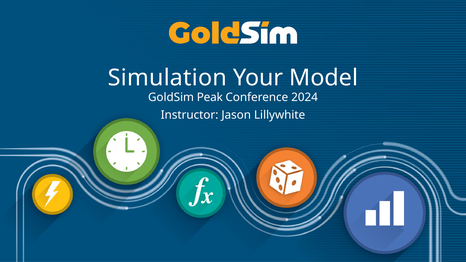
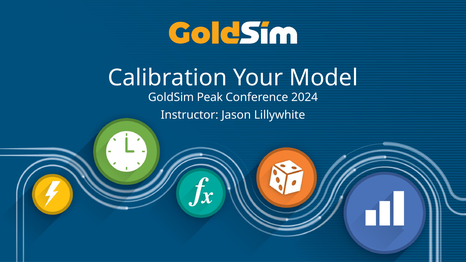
Simulation: Simulation -> Calibration (167, 78)
